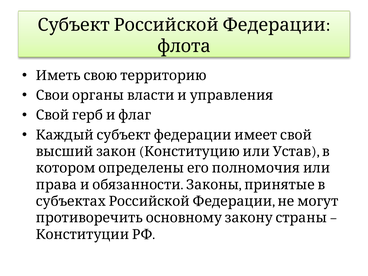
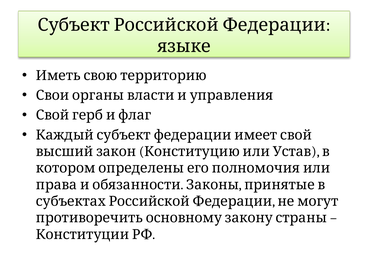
флота: флота -> языке (184, 46)
